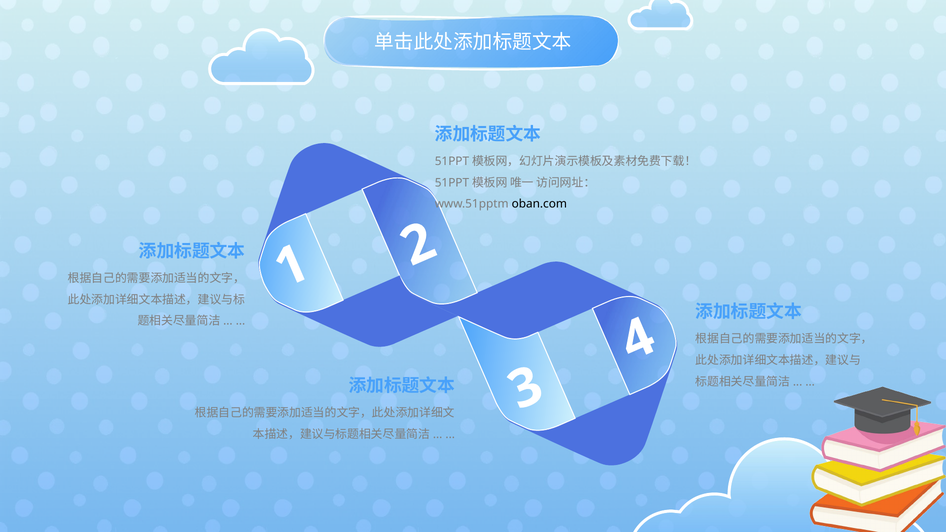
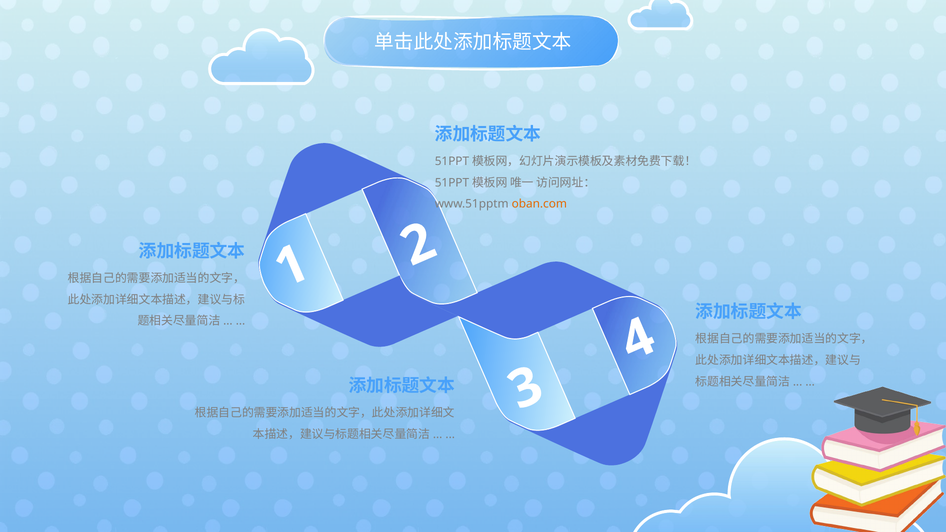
oban.com colour: black -> orange (539, 204)
